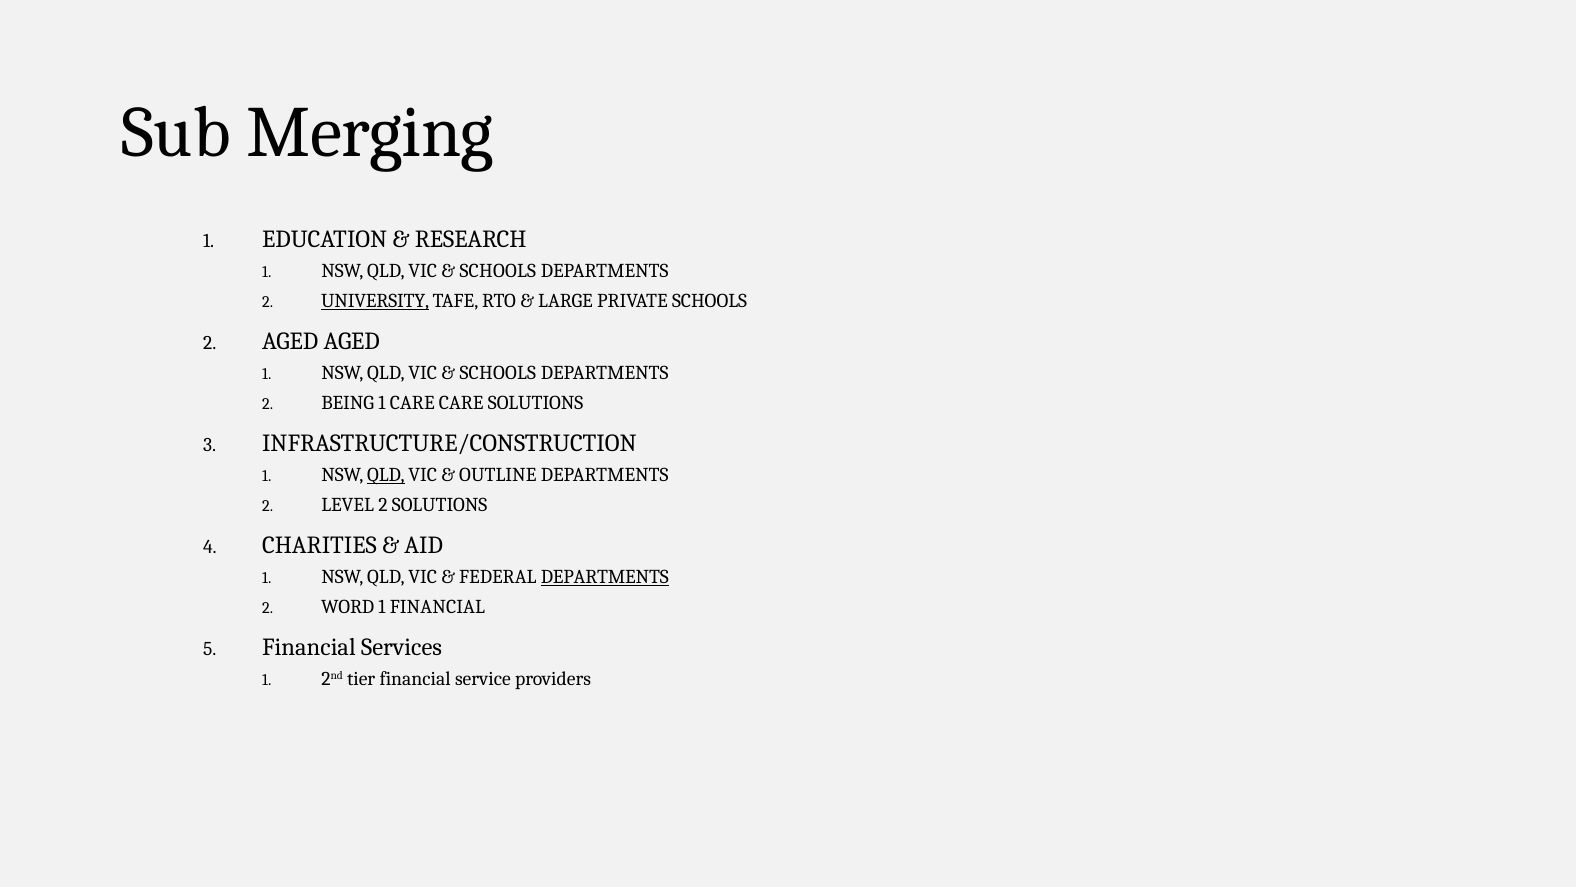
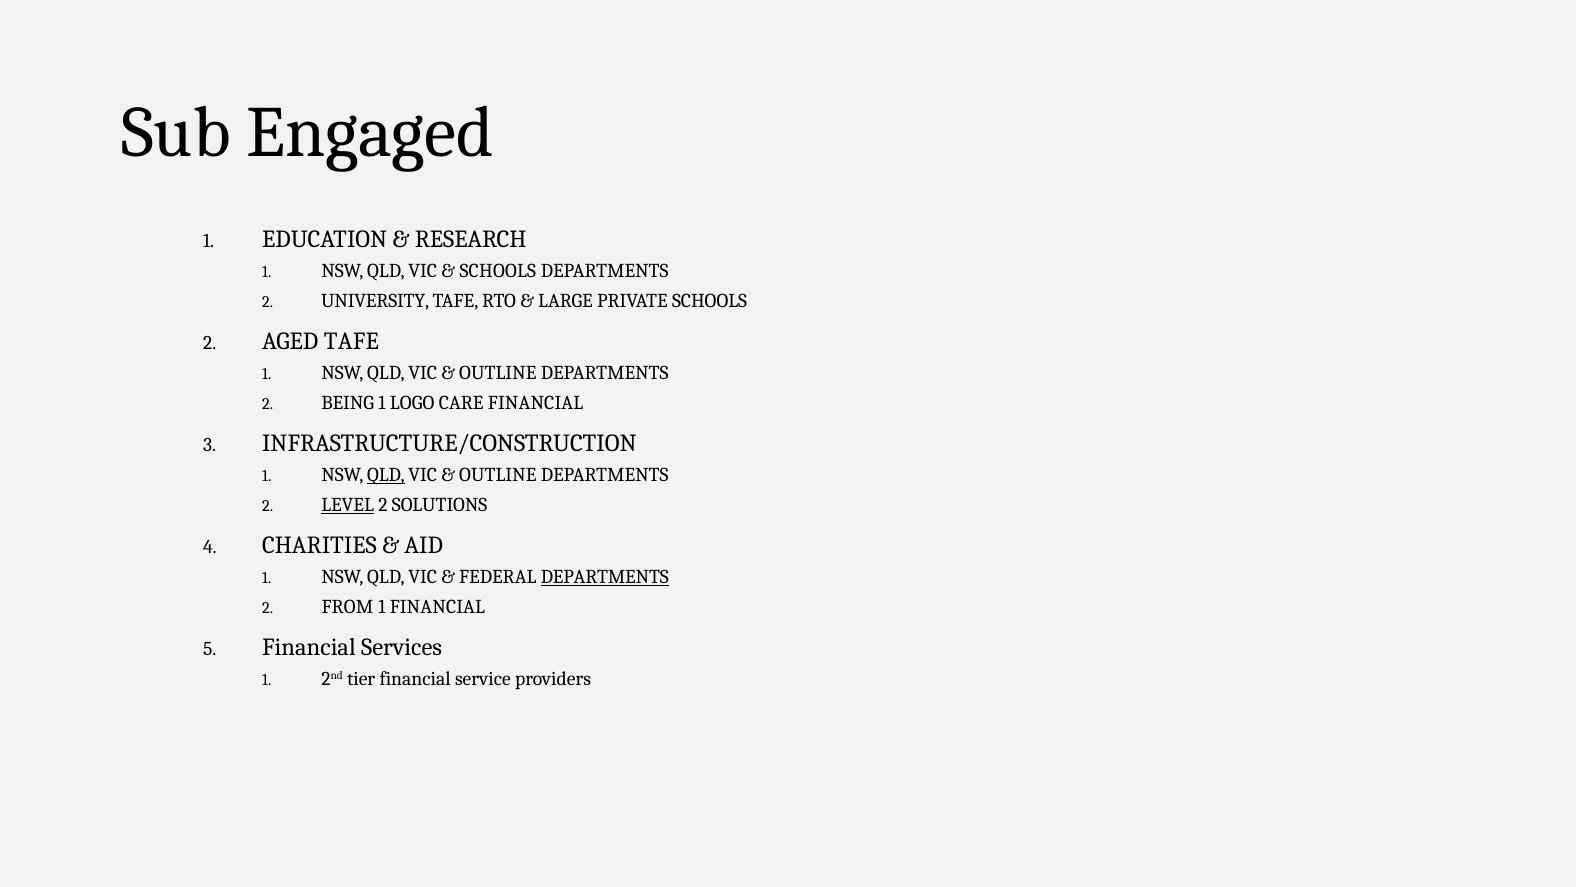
Merging: Merging -> Engaged (370, 132)
UNIVERSITY underline: present -> none (375, 301)
AGED AGED: AGED -> TAFE (351, 341)
SCHOOLS: SCHOOLS -> OUTLINE (498, 373)
1 CARE: CARE -> LOGO (412, 402)
CARE SOLUTIONS: SOLUTIONS -> FINANCIAL (536, 402)
LEVEL underline: none -> present (348, 504)
WORD: WORD -> FROM (347, 606)
